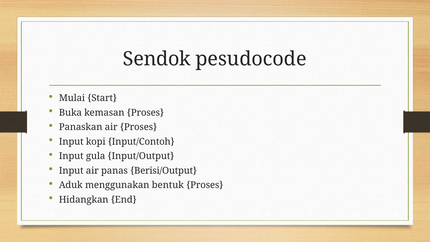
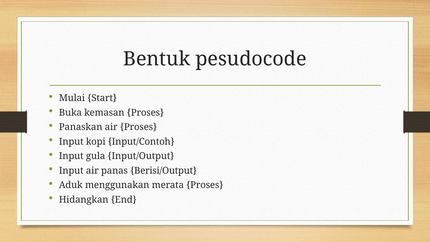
Sendok: Sendok -> Bentuk (157, 59)
bentuk: bentuk -> merata (168, 185)
